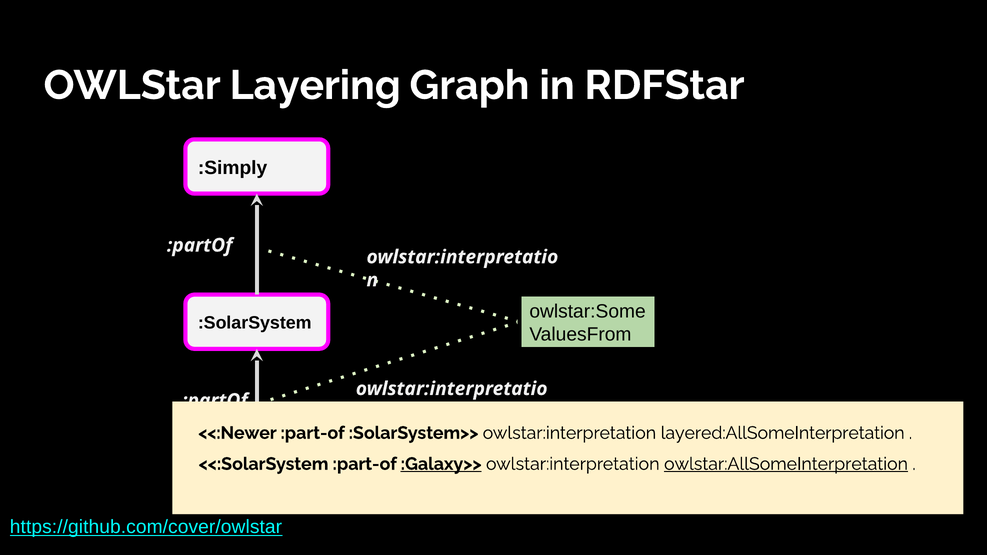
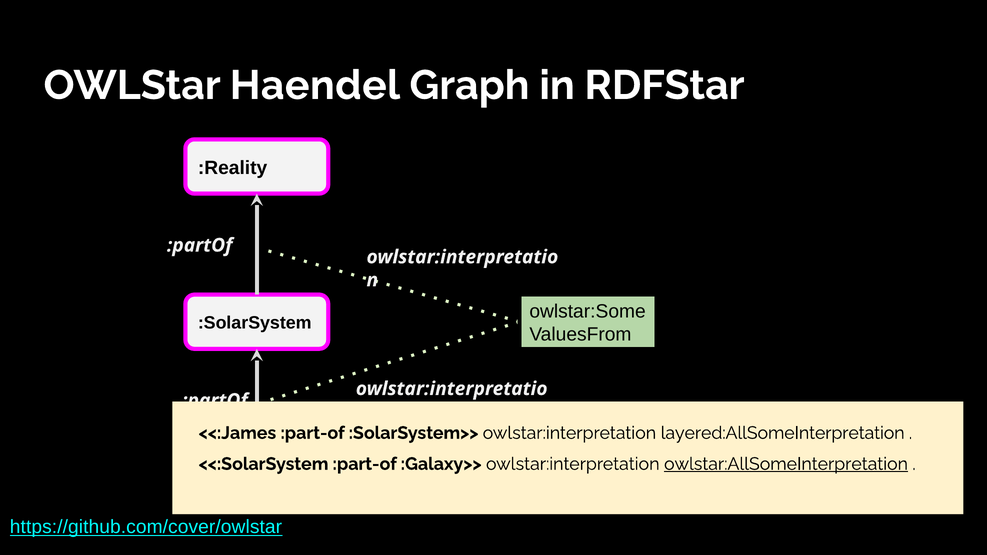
Layering: Layering -> Haendel (315, 85)
:Simply: :Simply -> :Reality (233, 168)
<<:Newer: <<:Newer -> <<:James (237, 433)
:Galaxy>> underline: present -> none (441, 464)
